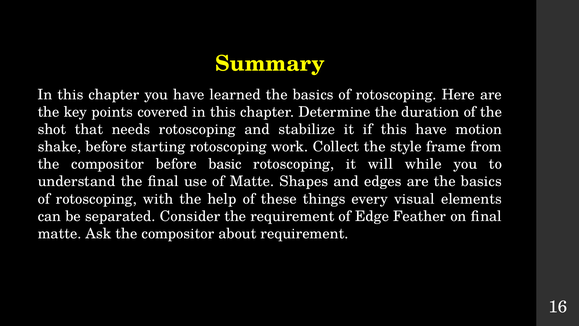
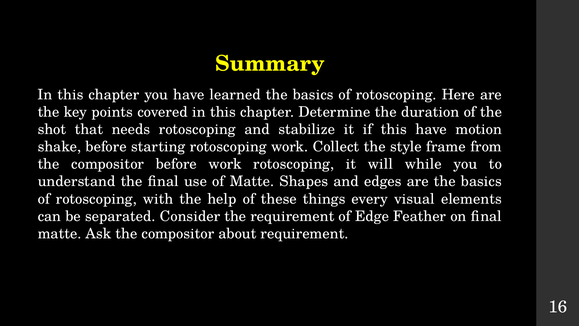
before basic: basic -> work (225, 164)
